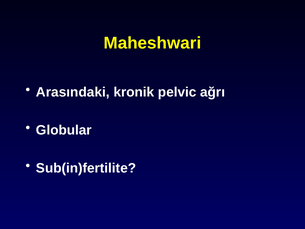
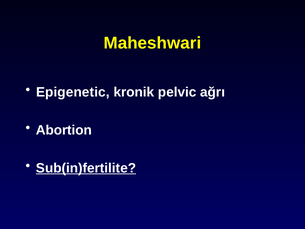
Arasındaki: Arasındaki -> Epigenetic (73, 92)
Globular: Globular -> Abortion (64, 130)
Sub(in)fertilite underline: none -> present (86, 168)
